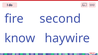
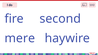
know: know -> mere (20, 38)
